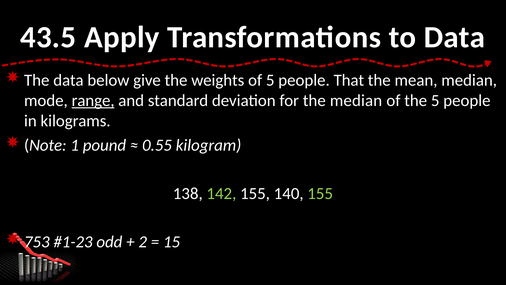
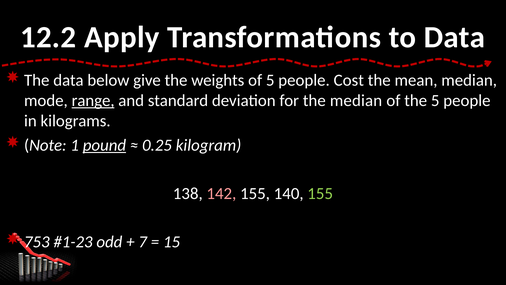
43.5: 43.5 -> 12.2 (48, 37)
That: That -> Cost (349, 80)
pound underline: none -> present (104, 145)
0.55: 0.55 -> 0.25 (157, 145)
142 colour: light green -> pink (221, 193)
2: 2 -> 7 (143, 242)
